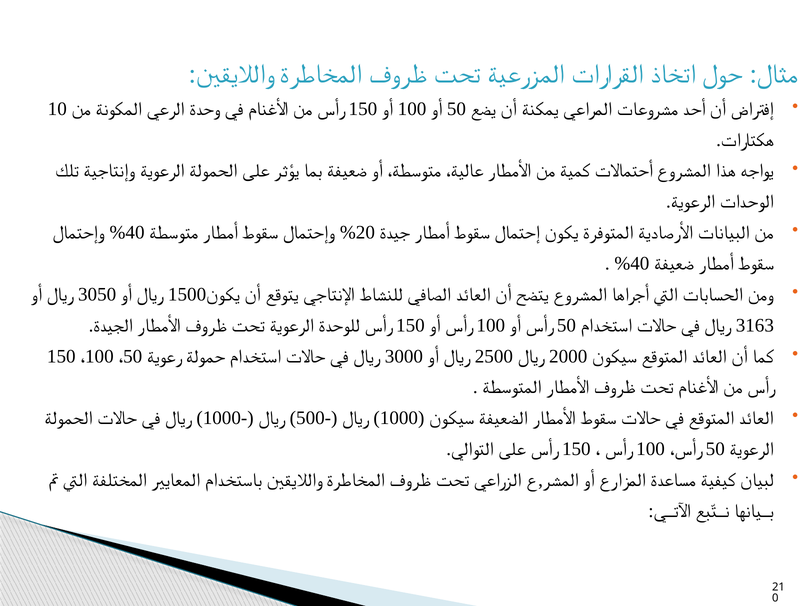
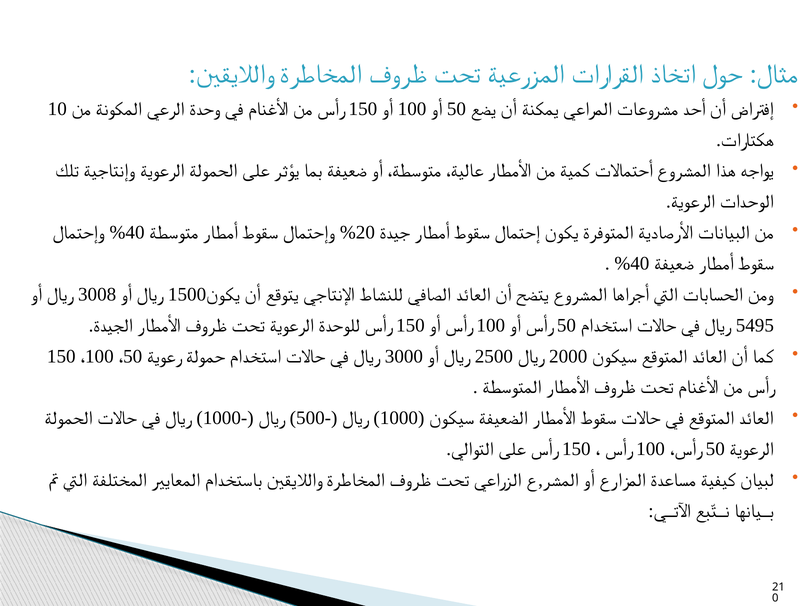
3050: 3050 -> 3008 (97, 294)
3163: 3163 -> 5495 (755, 325)
